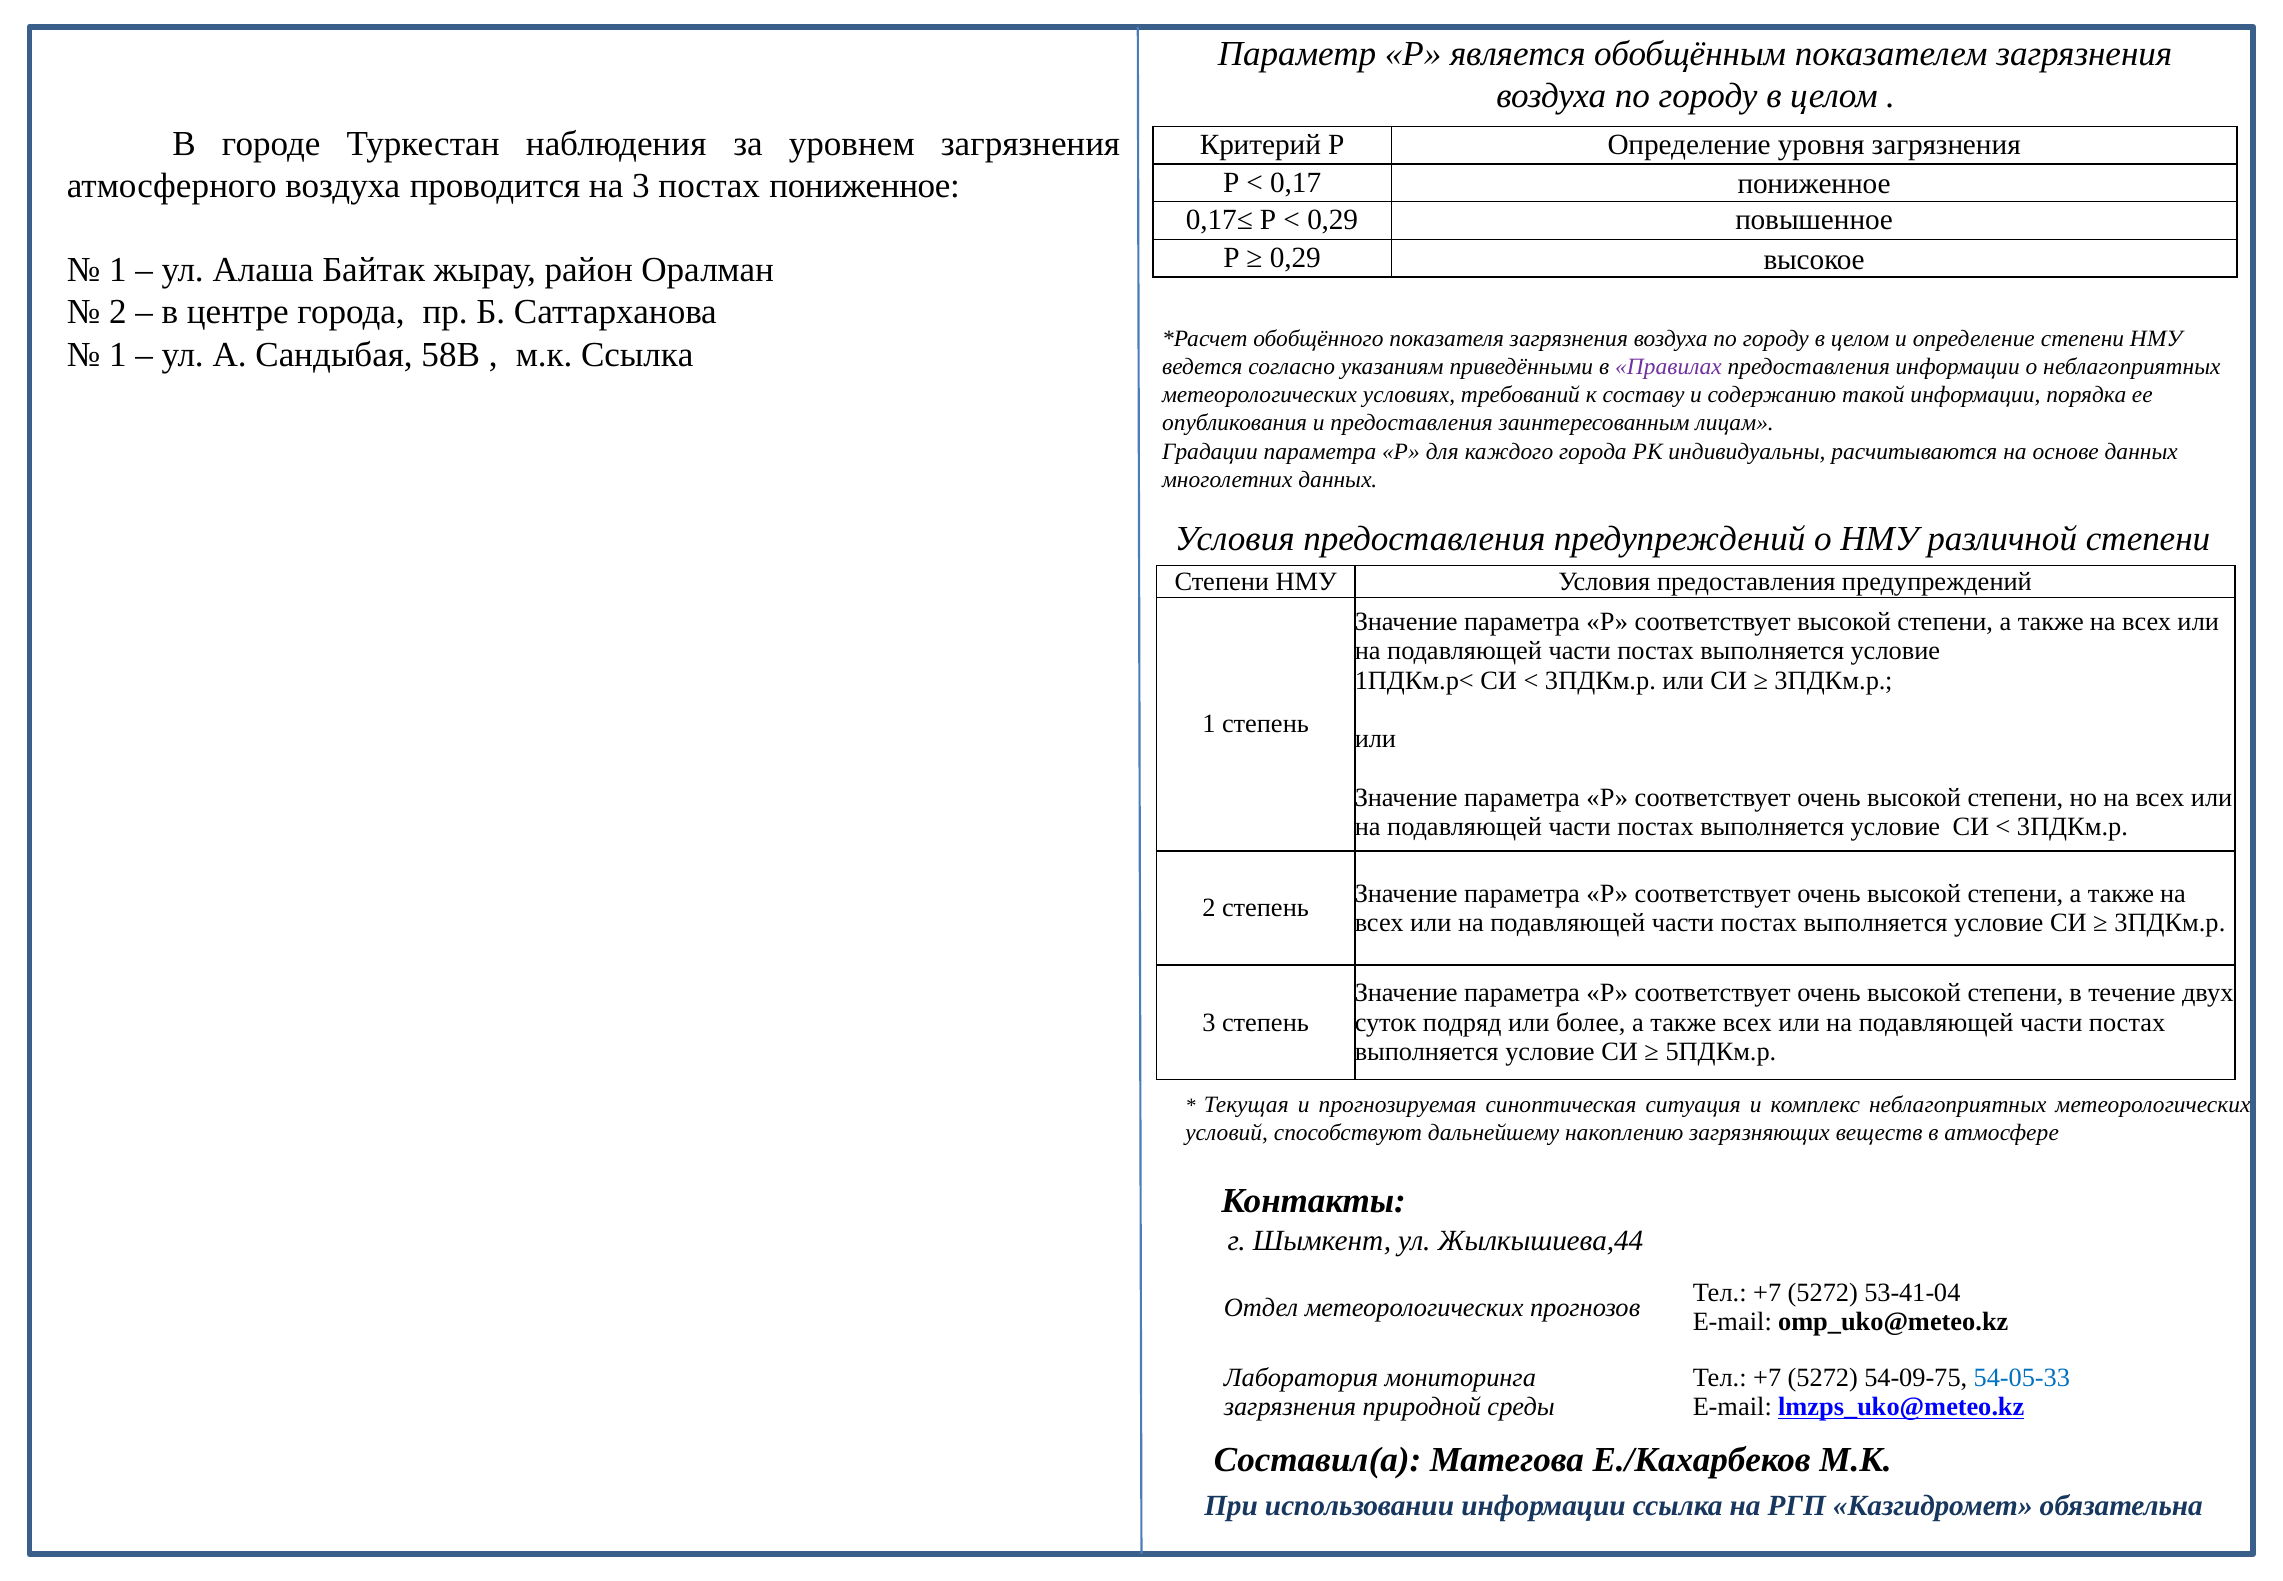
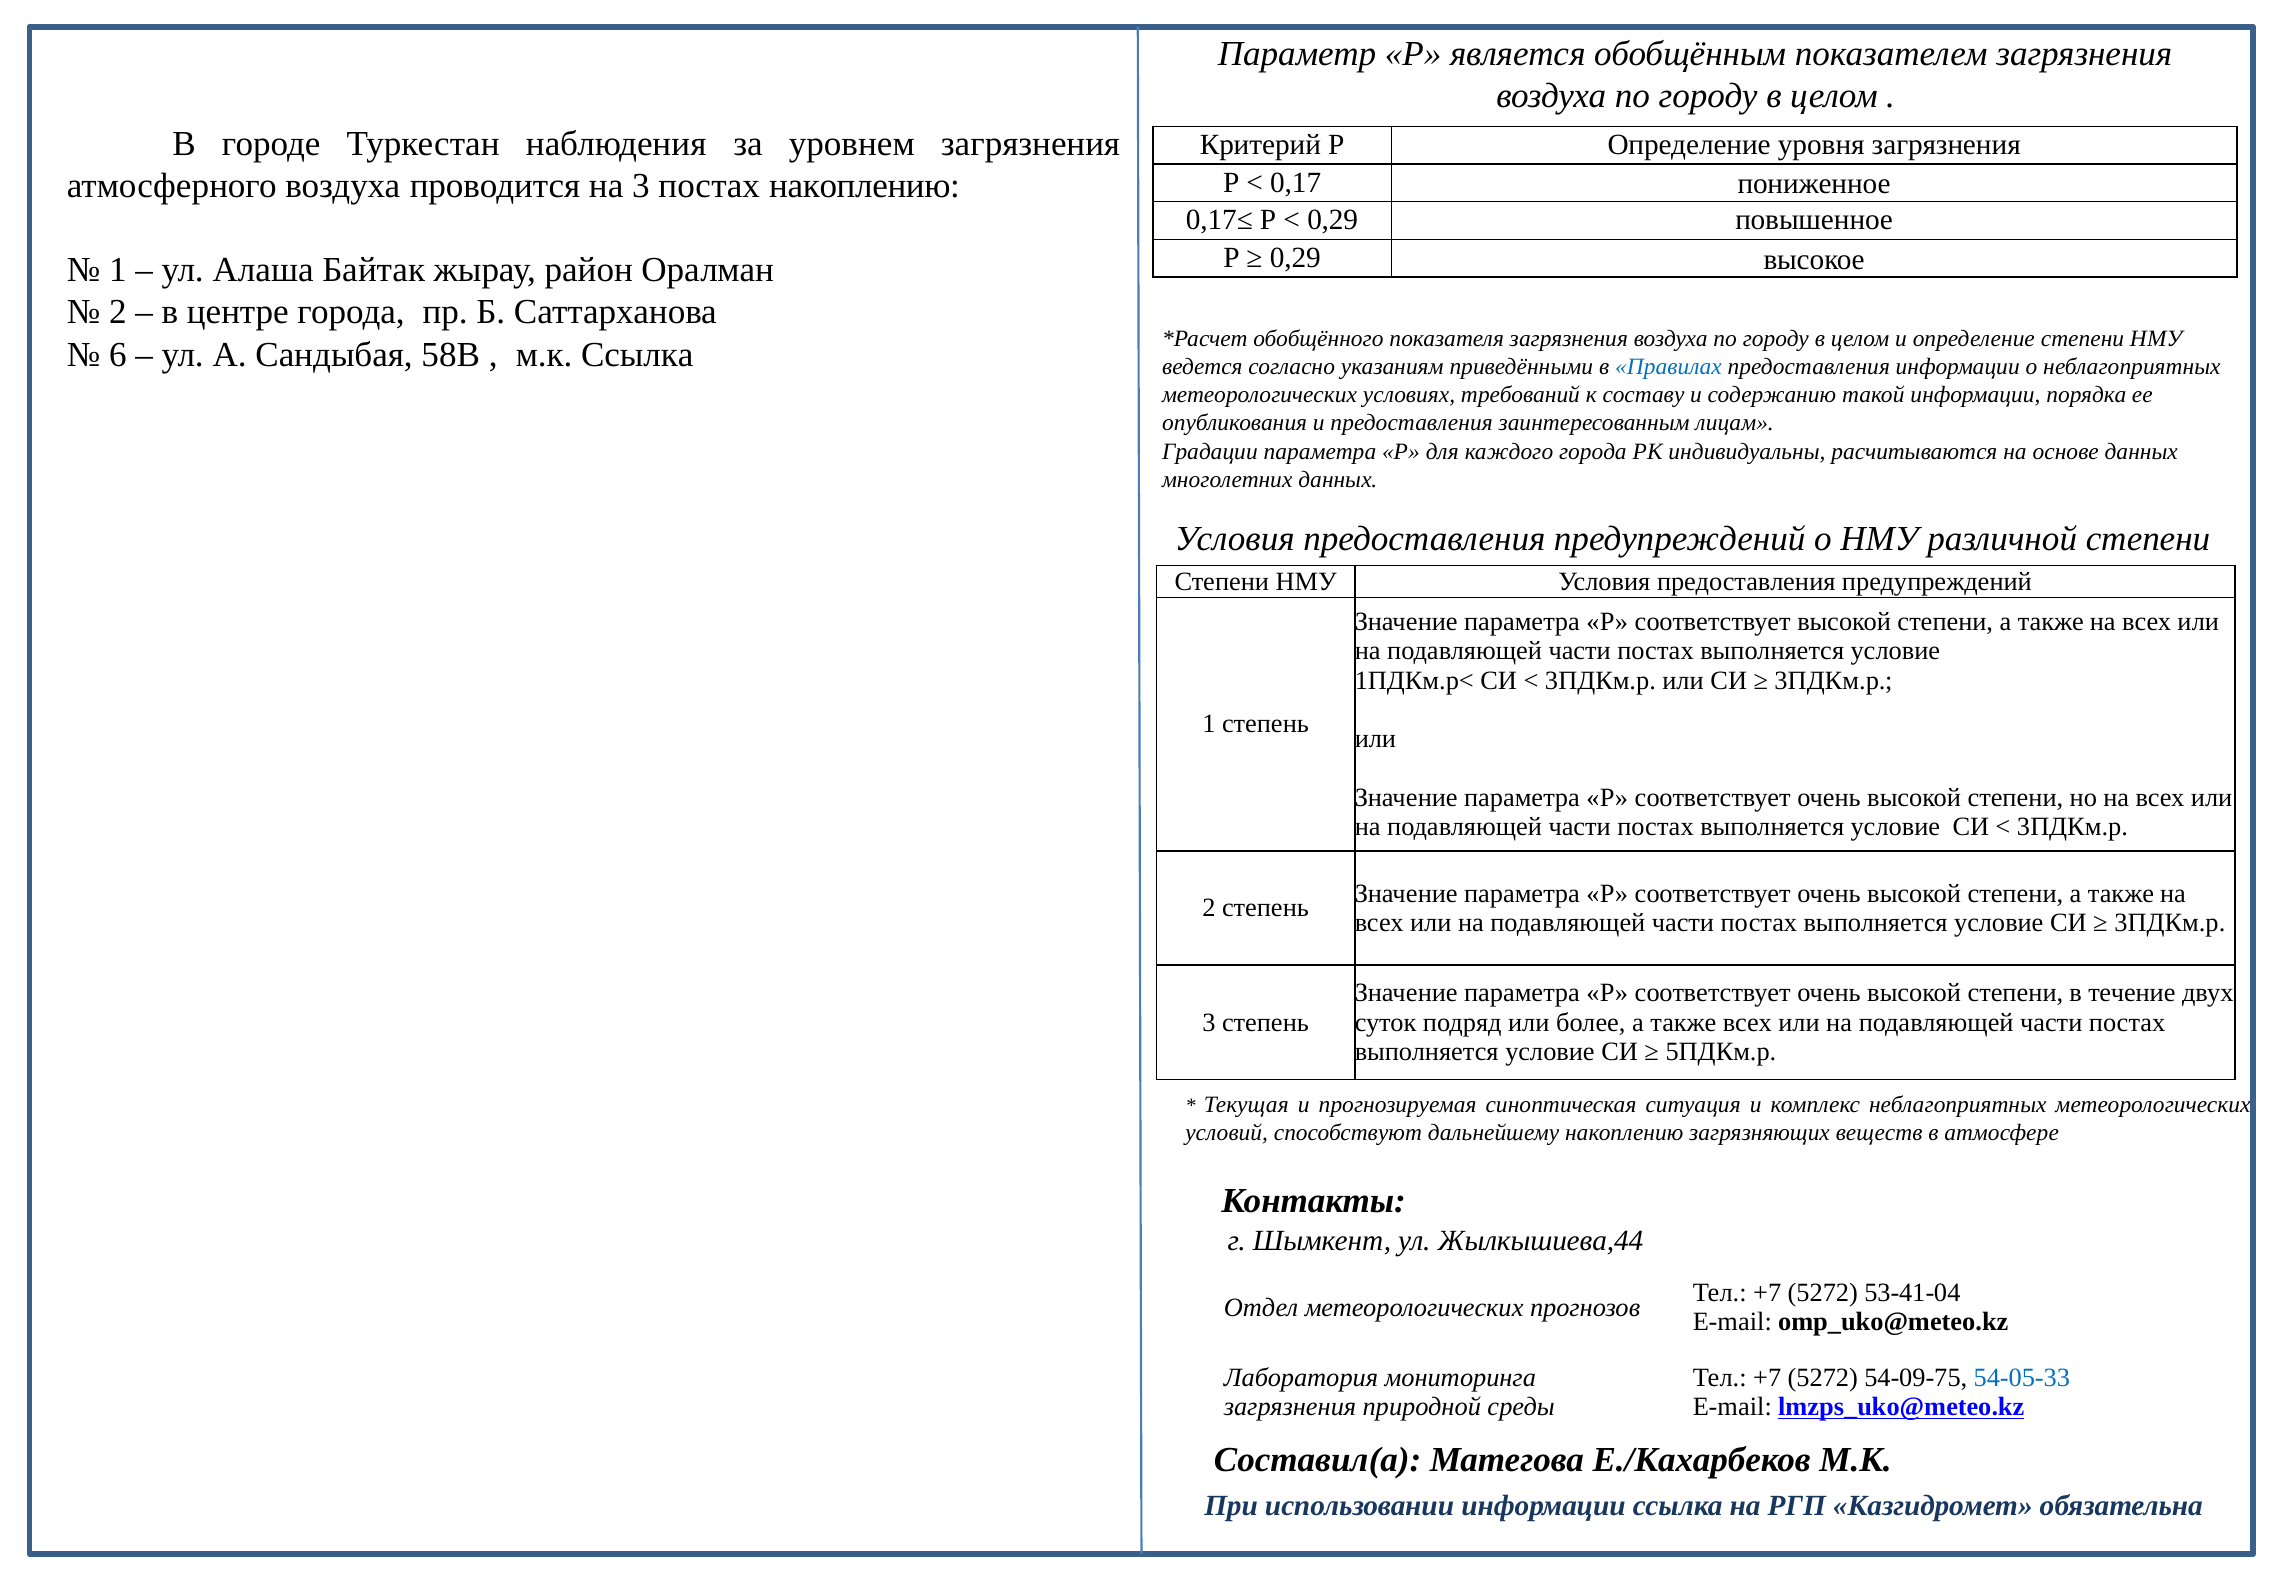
постах пониженное: пониженное -> накоплению (865, 186)
1: 1 -> 6 (118, 354)
Правилах colour: purple -> blue (1668, 367)
